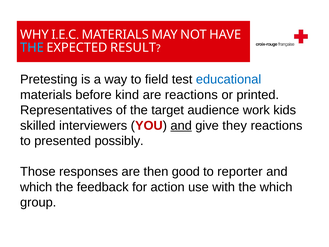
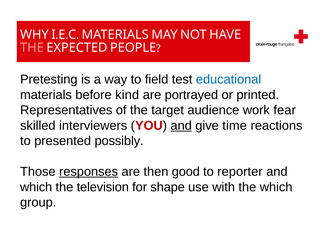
THE colour: light blue -> pink (32, 48)
RESULT: RESULT -> PEOPLE (133, 48)
are reactions: reactions -> portrayed (191, 95)
kids: kids -> fear (285, 110)
they: they -> time (235, 125)
responses underline: none -> present (89, 171)
feedback: feedback -> television (103, 187)
action: action -> shape (168, 187)
